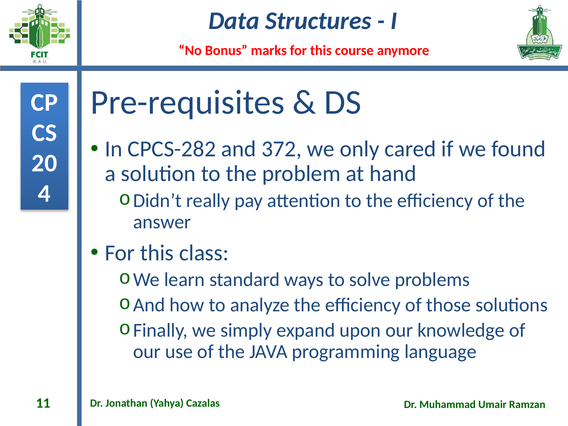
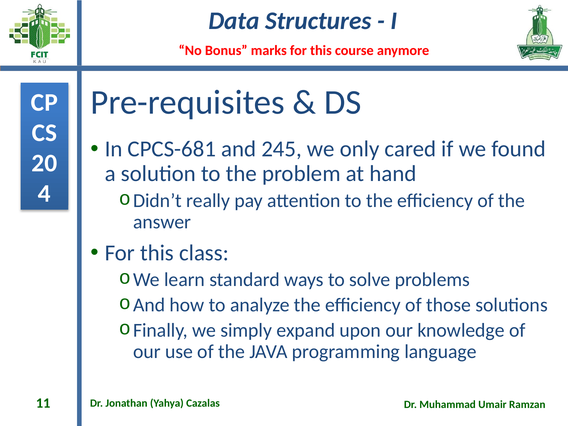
CPCS-282: CPCS-282 -> CPCS-681 (172, 149)
372: 372 -> 245 (282, 149)
